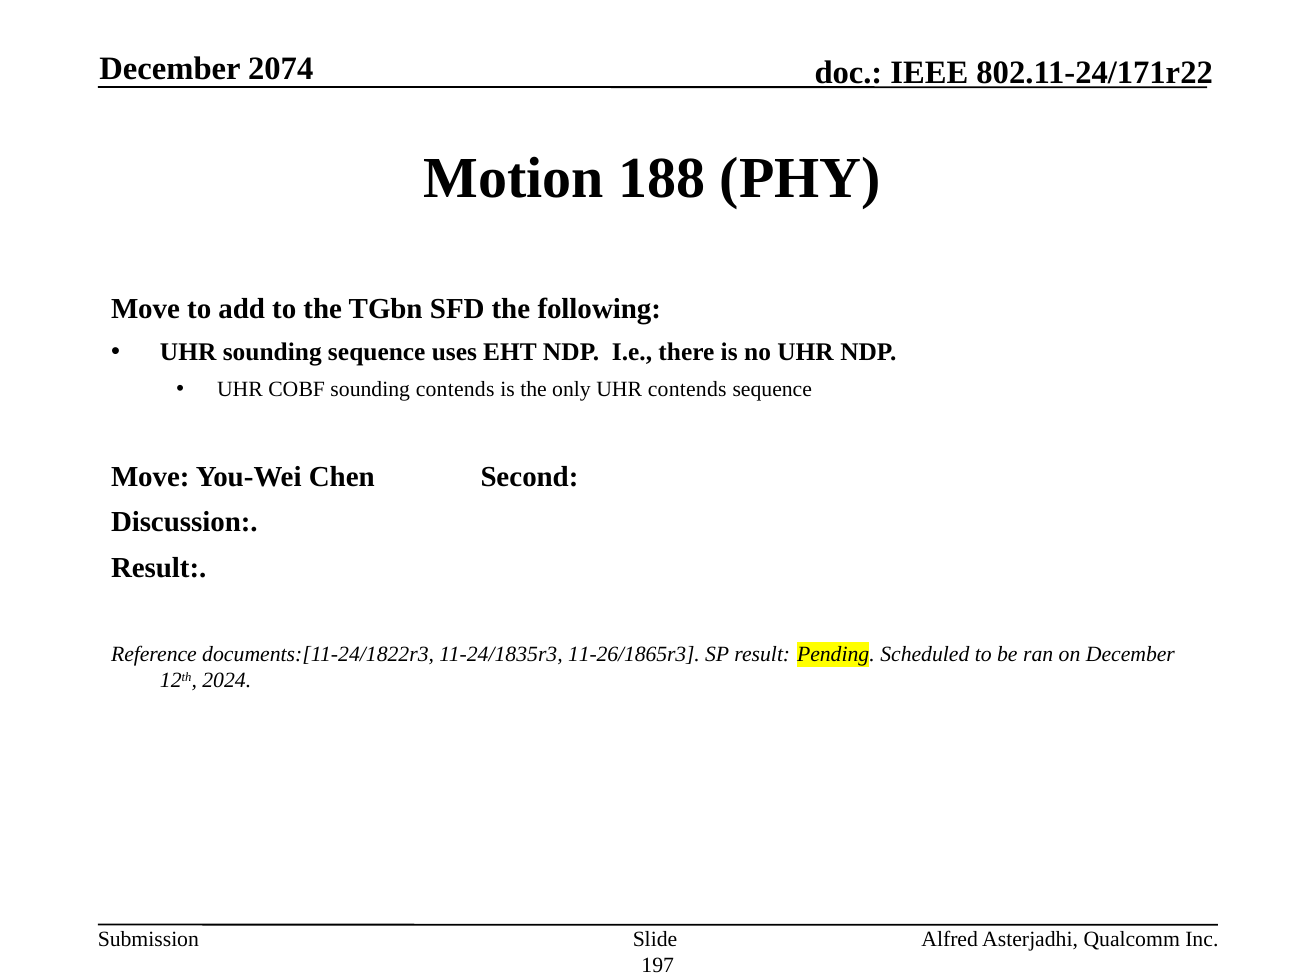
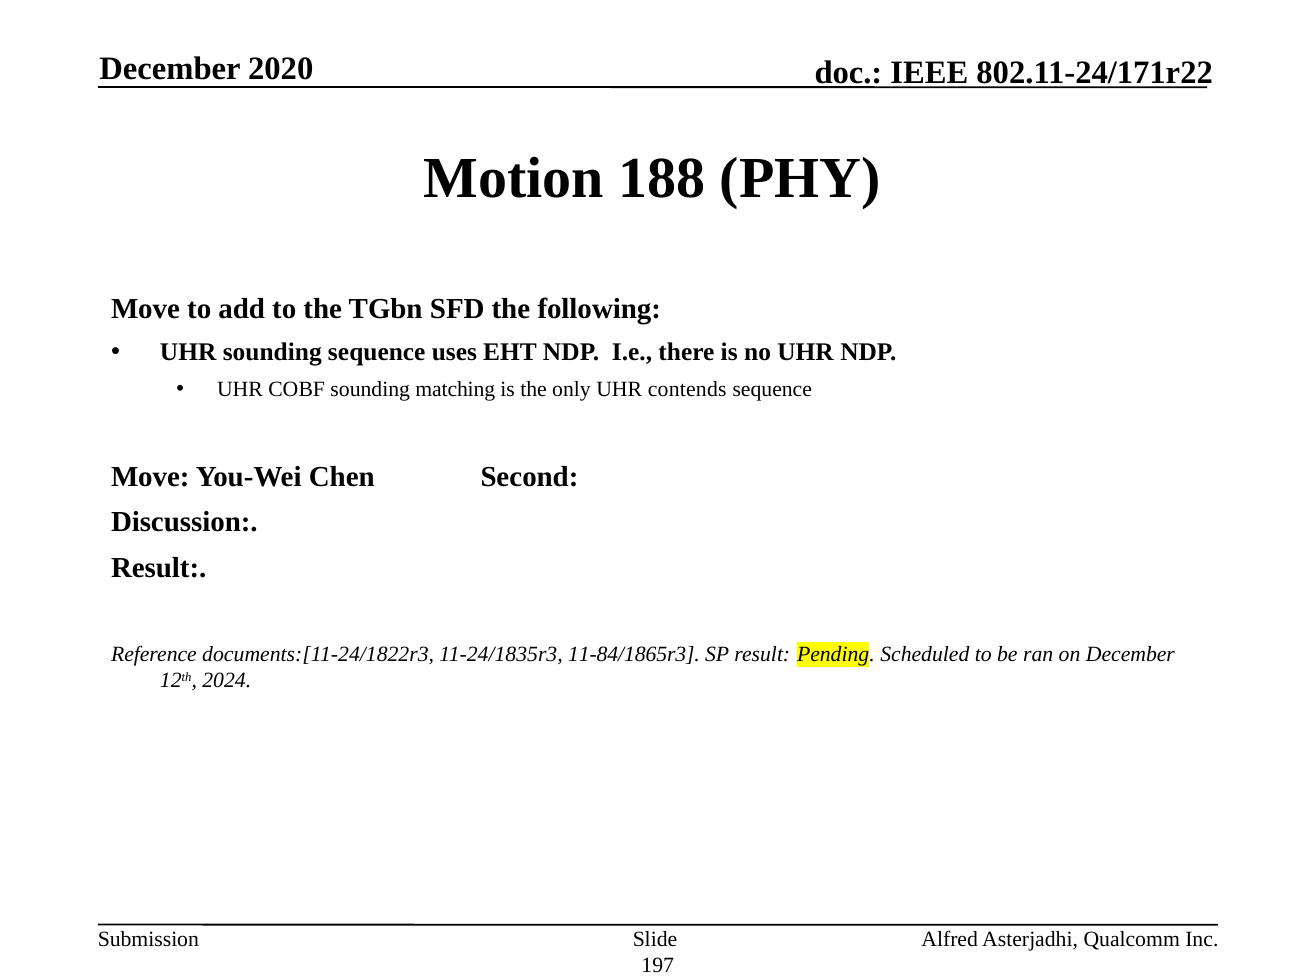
2074: 2074 -> 2020 (281, 69)
sounding contends: contends -> matching (455, 389)
11-26/1865r3: 11-26/1865r3 -> 11-84/1865r3 (634, 654)
